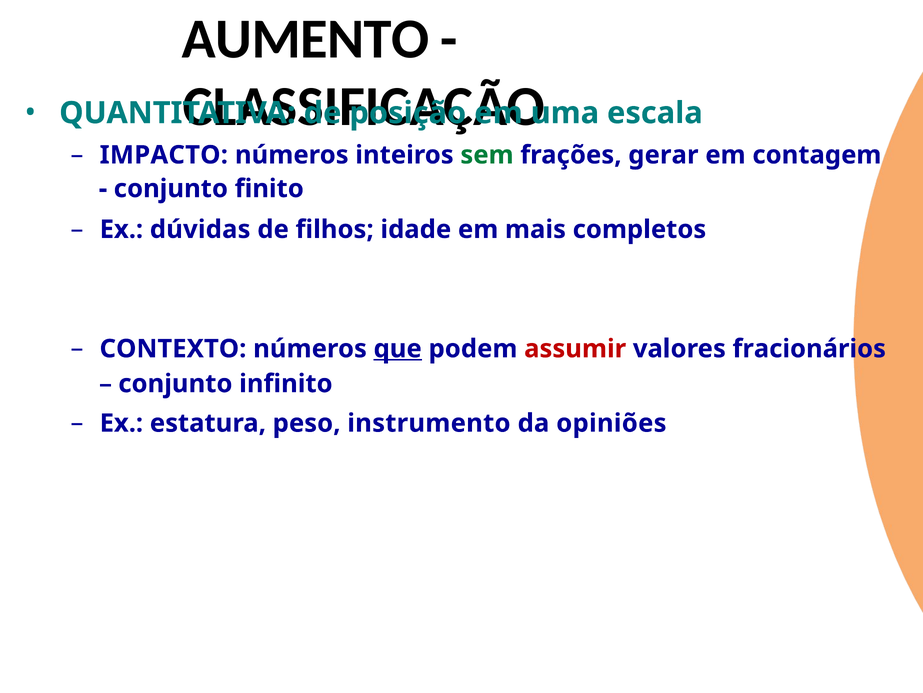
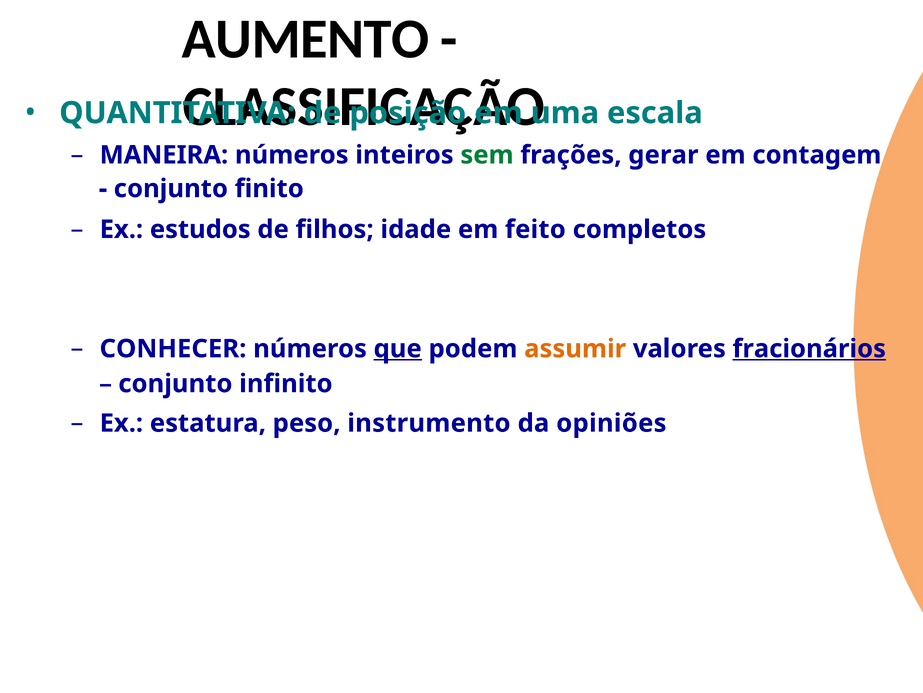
IMPACTO: IMPACTO -> MANEIRA (164, 155)
dúvidas: dúvidas -> estudos (200, 229)
mais: mais -> feito (535, 229)
CONTEXTO: CONTEXTO -> CONHECER (173, 348)
assumir colour: red -> orange (575, 348)
fracionários underline: none -> present (809, 348)
